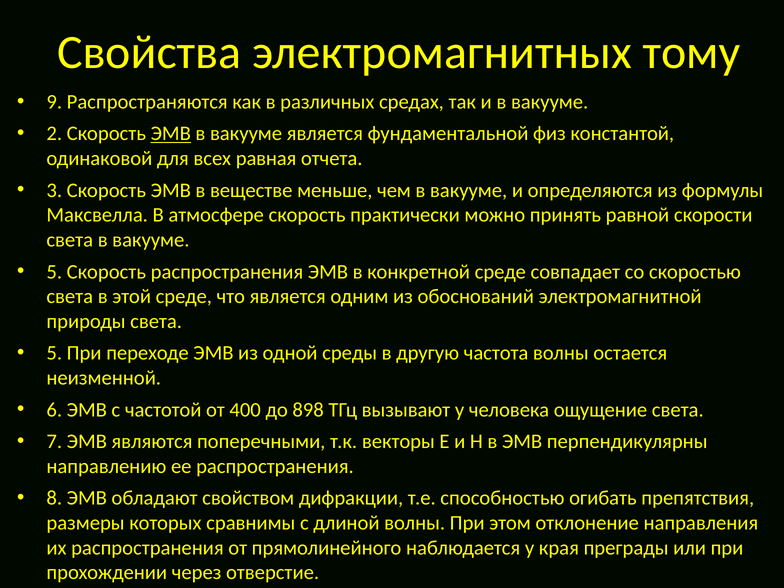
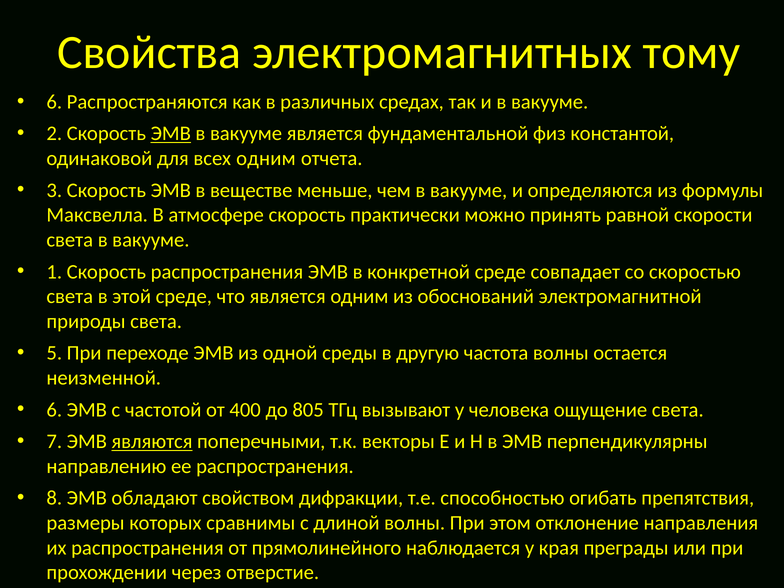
9: 9 -> 6 (54, 102)
всех равная: равная -> одним (266, 158)
5: 5 -> 1 (54, 272)
898: 898 -> 805 (308, 410)
являются underline: none -> present (152, 442)
